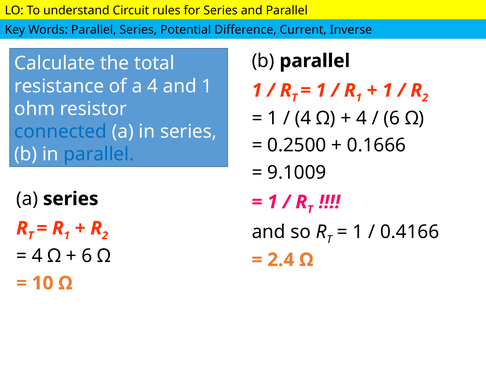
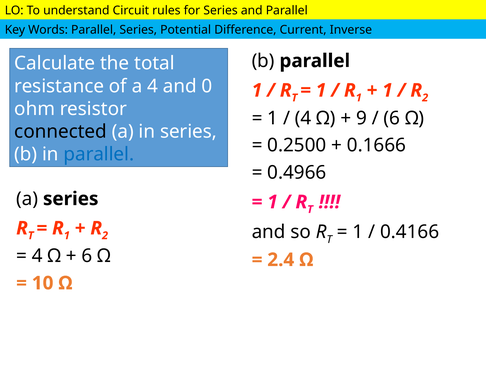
and 1: 1 -> 0 (207, 86)
4: 4 -> 9 (361, 118)
connected colour: blue -> black (61, 131)
9.1009: 9.1009 -> 0.4966 (297, 172)
